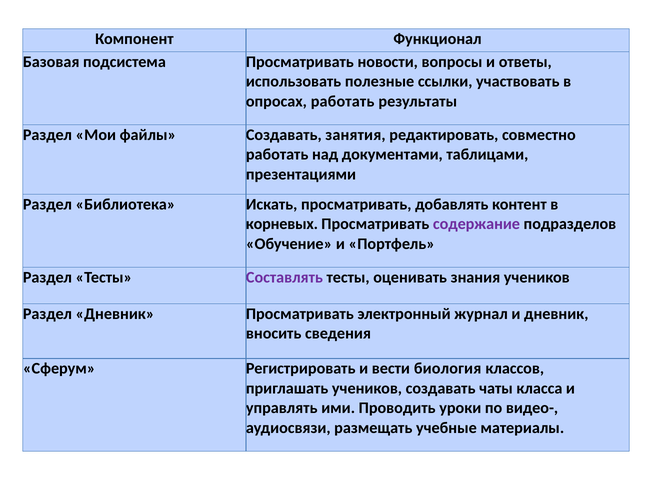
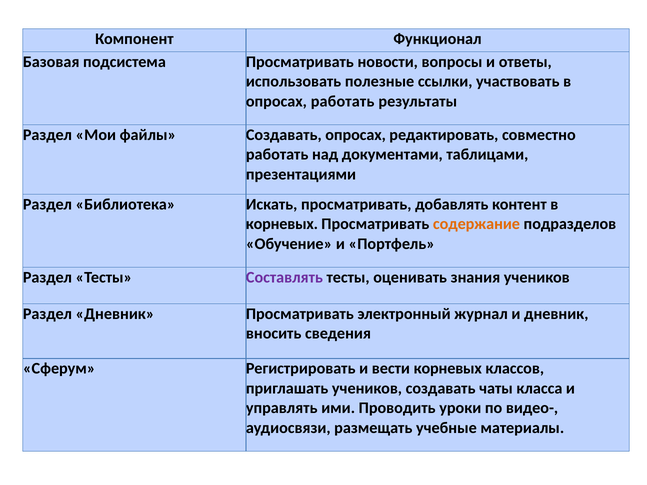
Создавать занятия: занятия -> опросах (356, 135)
содержание colour: purple -> orange (476, 224)
вести биология: биология -> корневых (448, 369)
